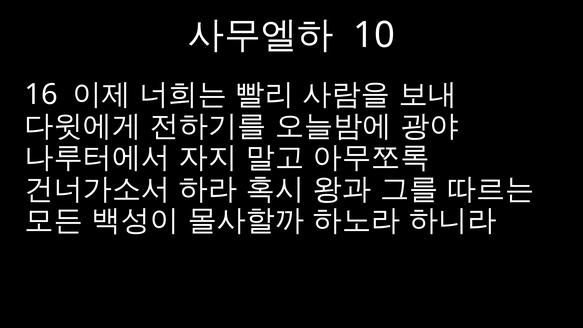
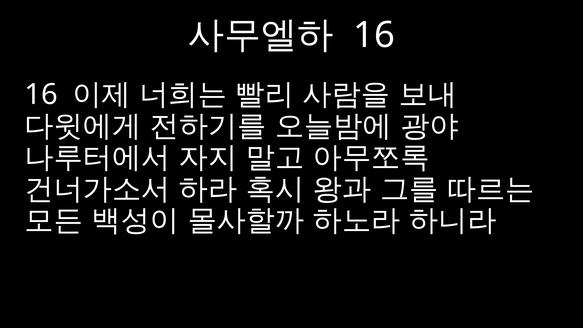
10: 10 -> 16 (374, 35)
